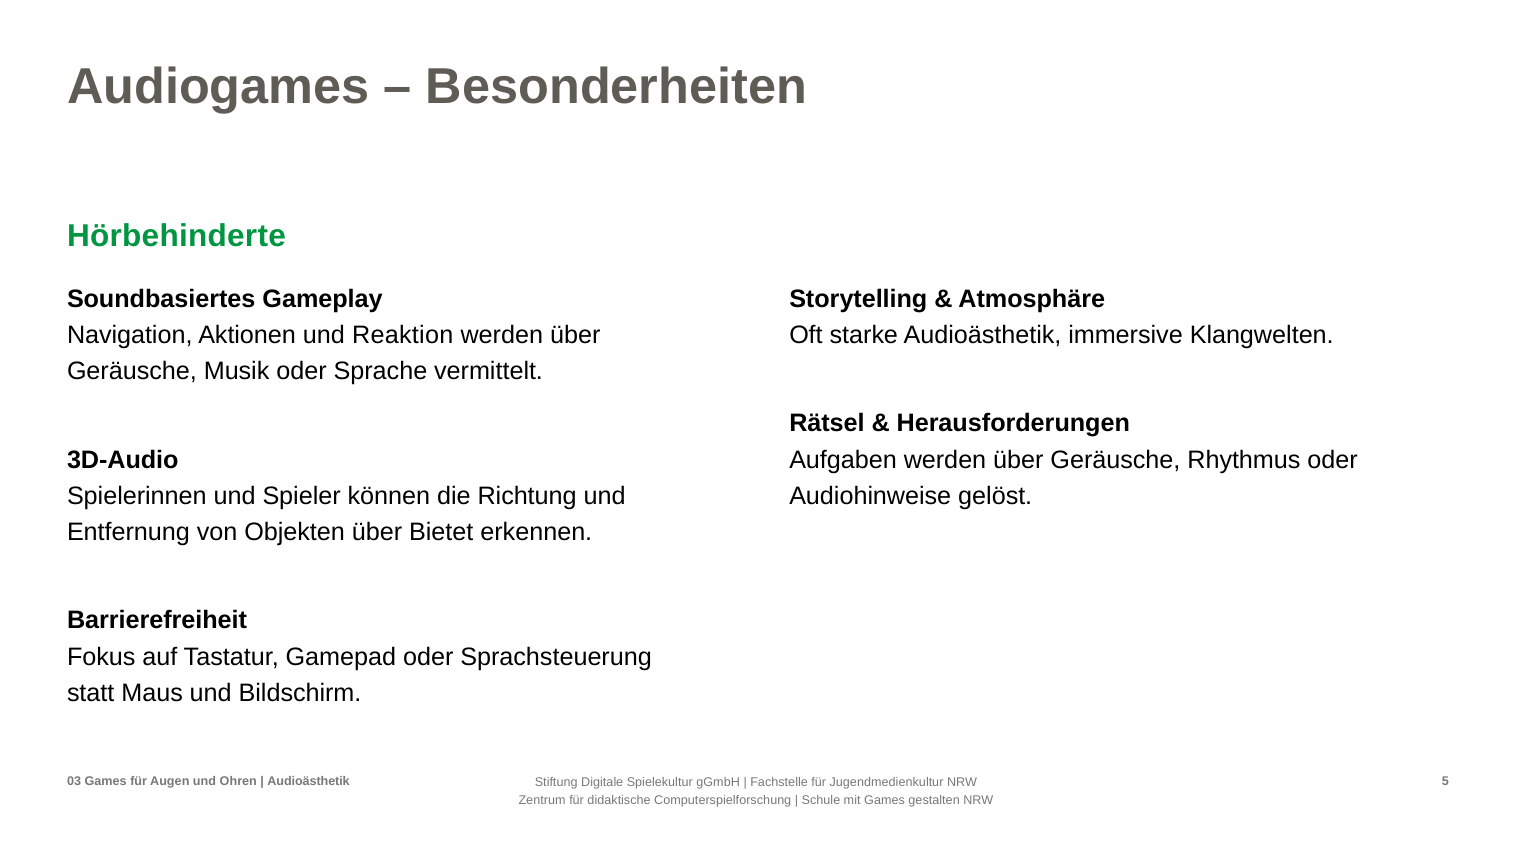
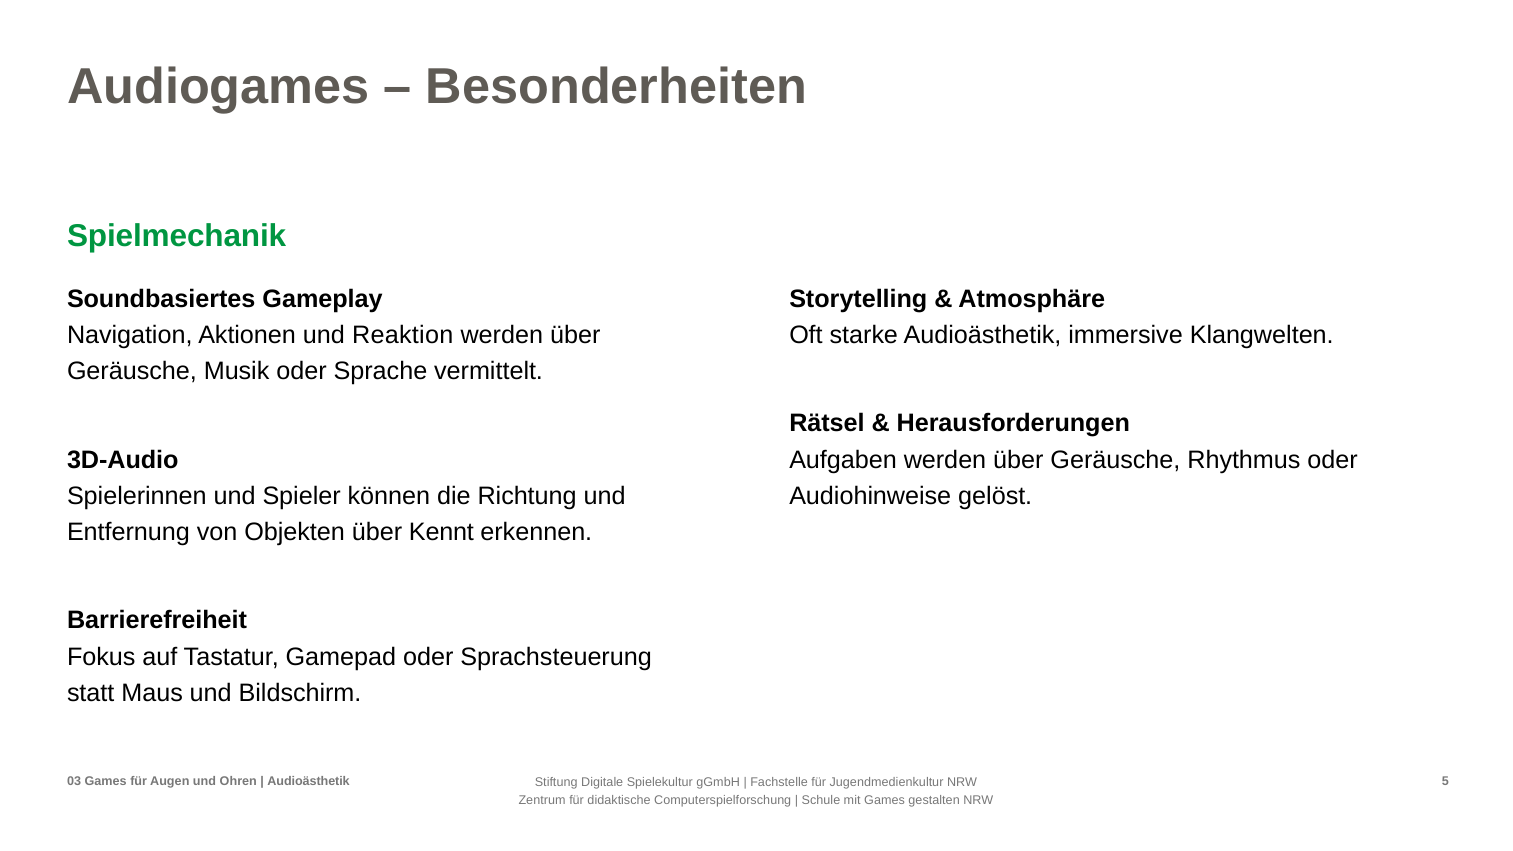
Hörbehinderte: Hörbehinderte -> Spielmechanik (177, 236)
Bietet: Bietet -> Kennt (441, 532)
